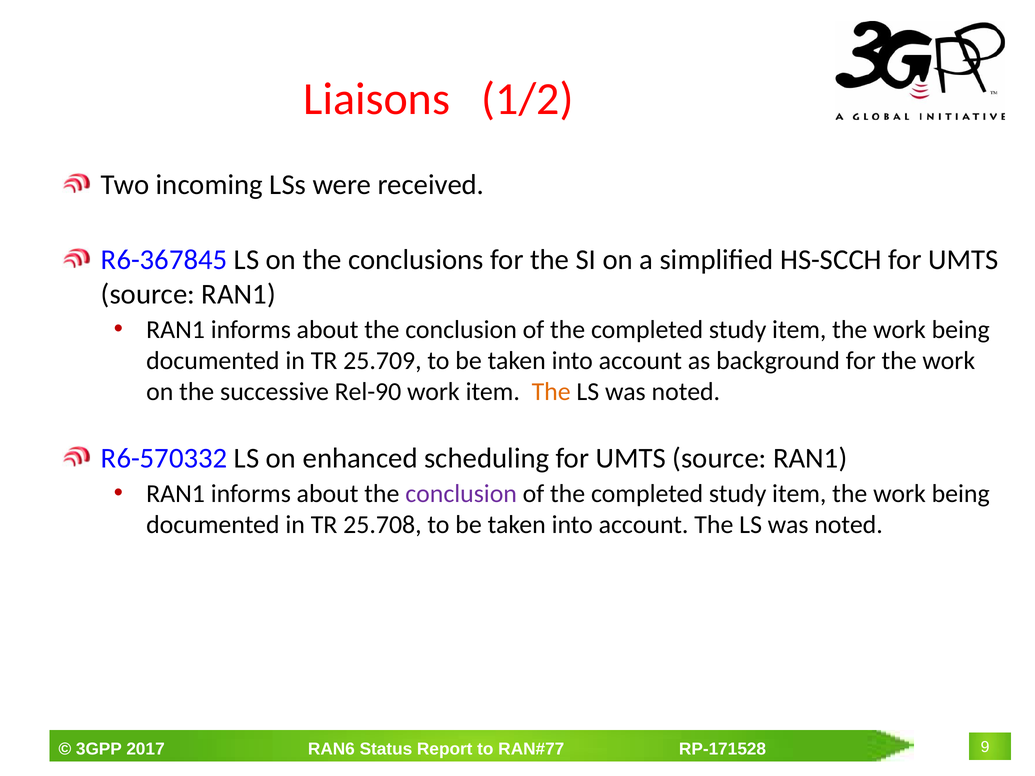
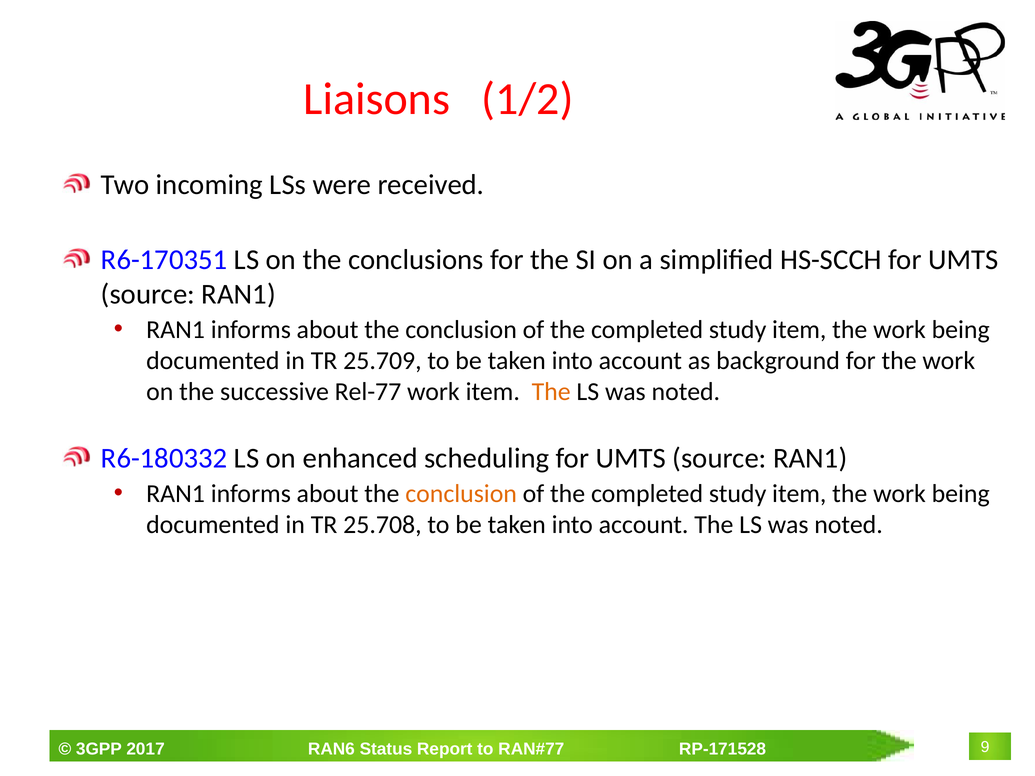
R6-367845: R6-367845 -> R6-170351 (164, 260)
Rel-90: Rel-90 -> Rel-77 (368, 392)
R6-570332: R6-570332 -> R6-180332 (164, 458)
conclusion colour: purple -> orange (461, 494)
